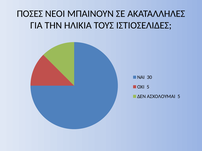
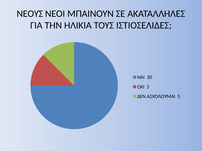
ΠΟΣΕΣ: ΠΟΣΕΣ -> ΝΕΟΥΣ (30, 14)
